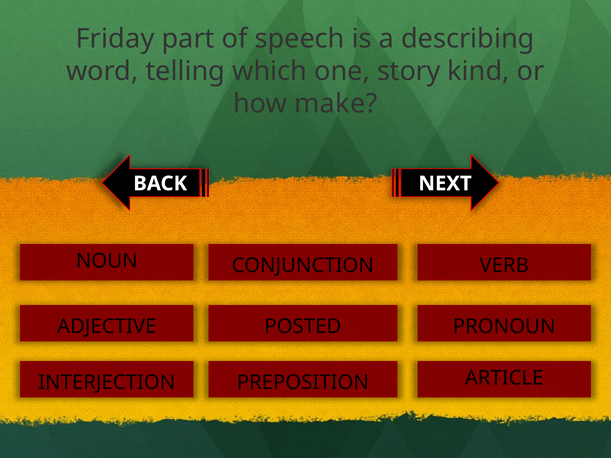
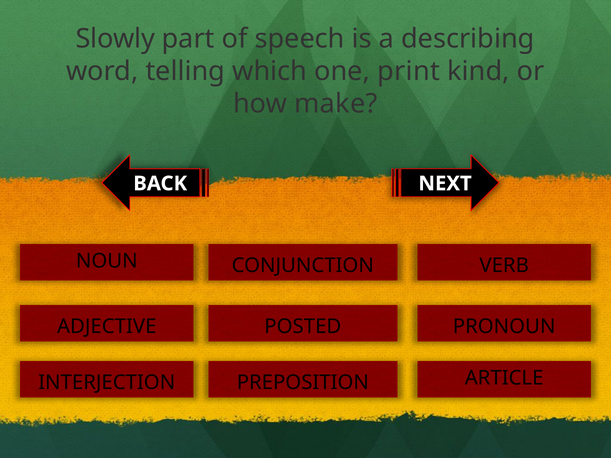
Friday: Friday -> Slowly (115, 39)
story: story -> print (409, 71)
